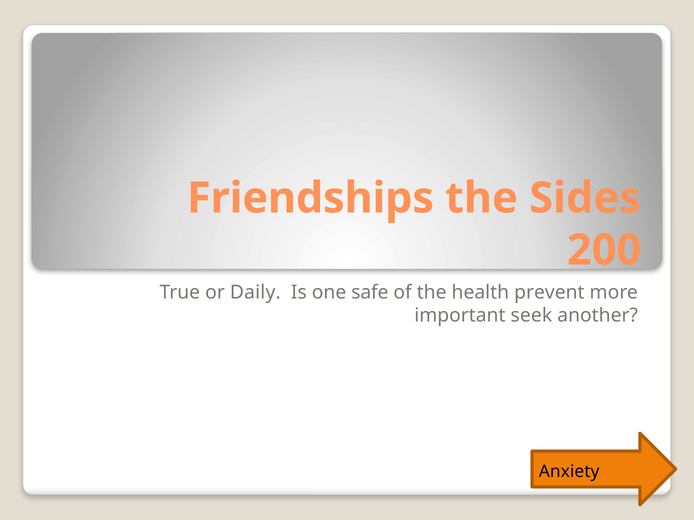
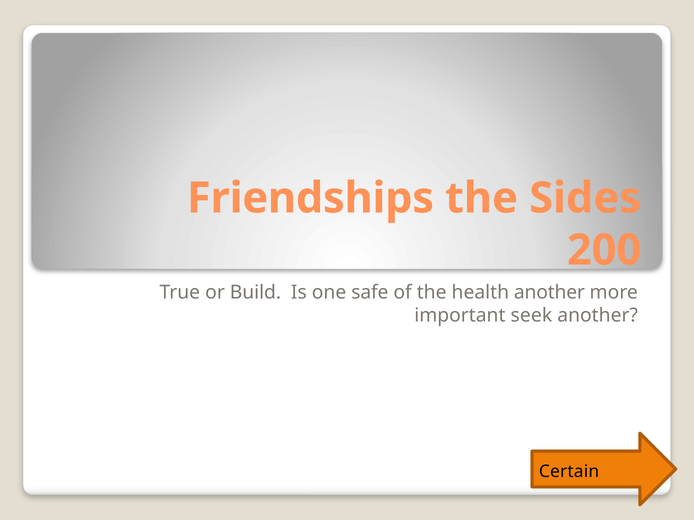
Daily: Daily -> Build (255, 293)
health prevent: prevent -> another (549, 293)
Anxiety: Anxiety -> Certain (569, 472)
